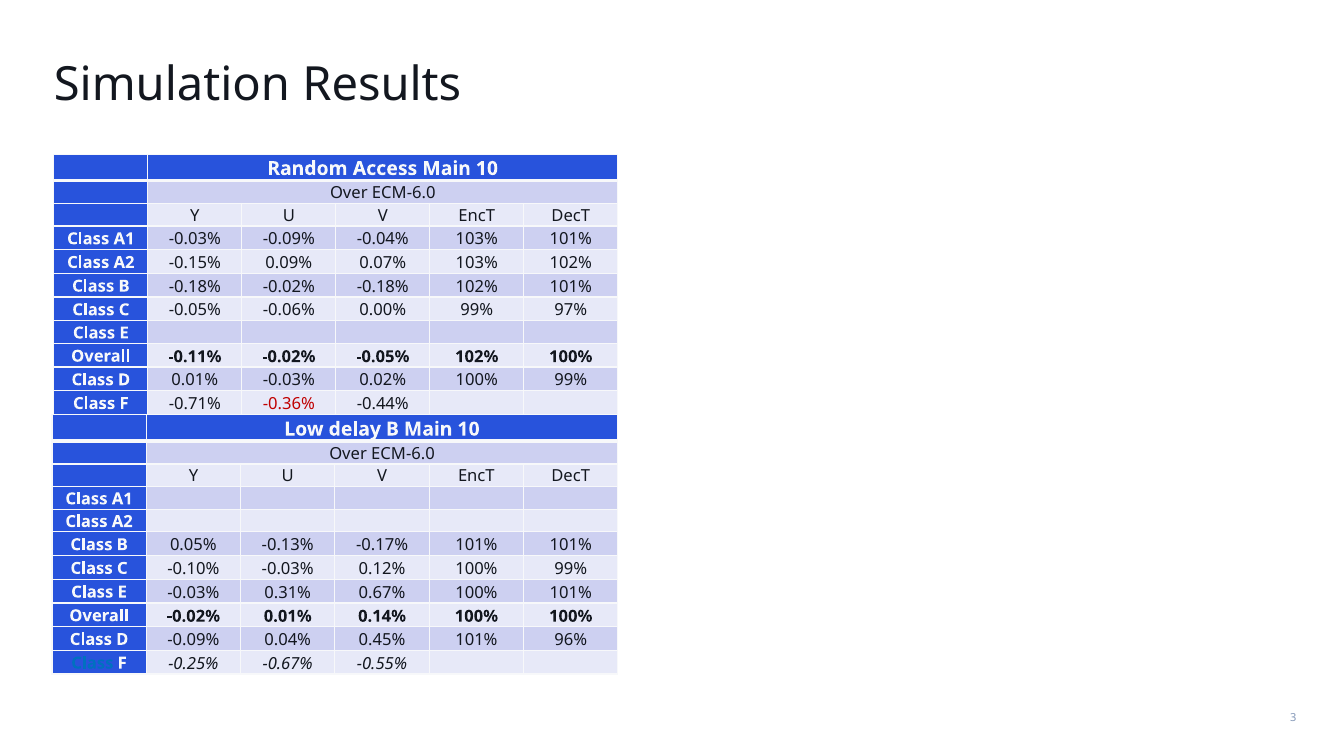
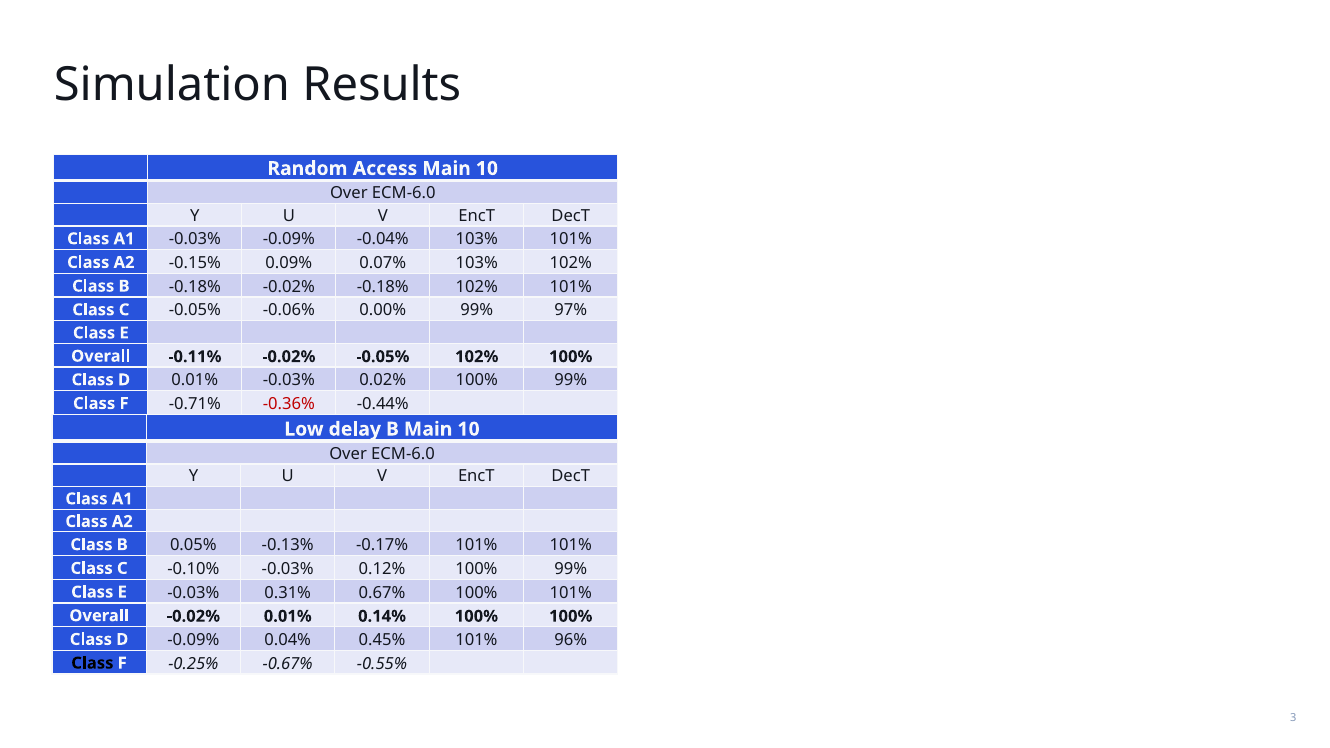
Class colour: blue -> black (92, 663)
